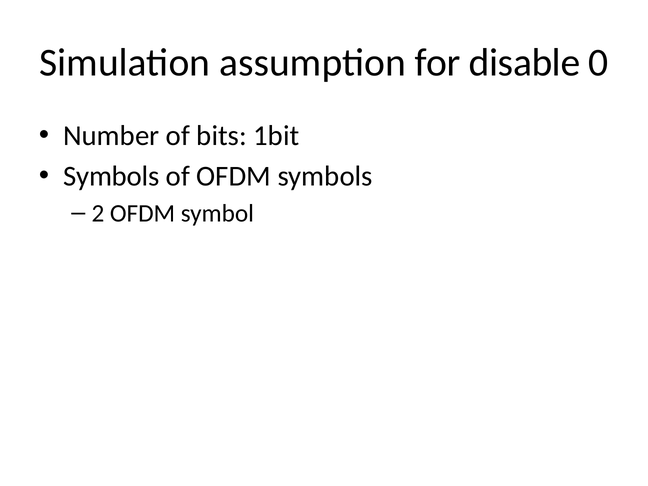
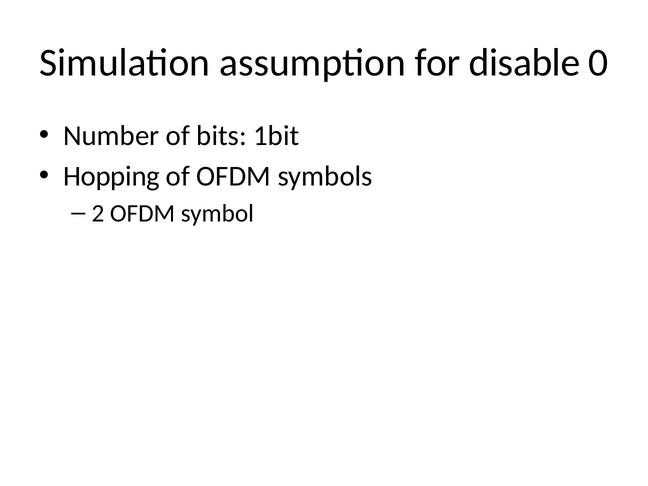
Symbols: Symbols -> Hopping (111, 176)
